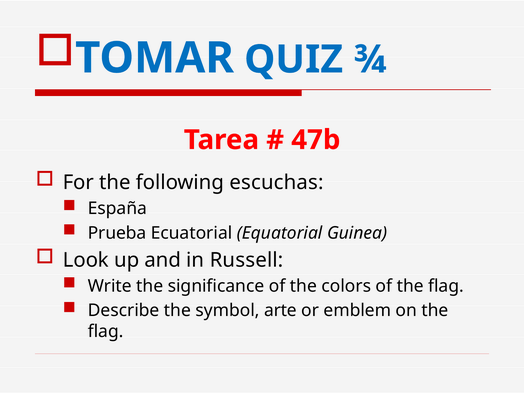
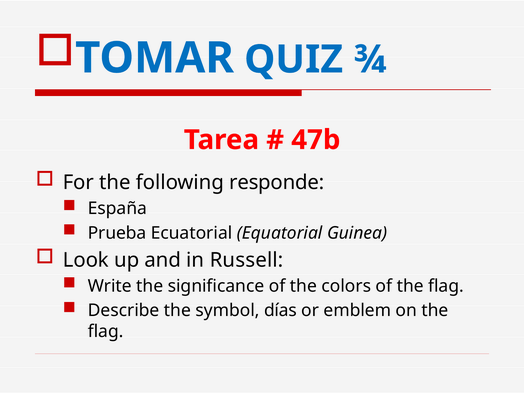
escuchas: escuchas -> responde (277, 183)
arte: arte -> días (280, 310)
